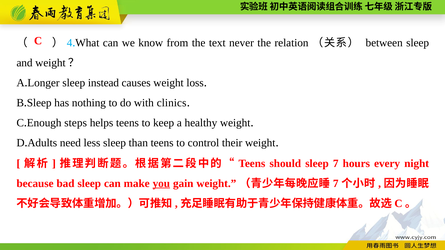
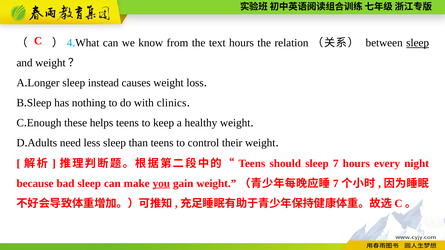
text never: never -> hours (242, 43)
sleep underline: none -> present (418, 43)
steps: steps -> these (76, 123)
